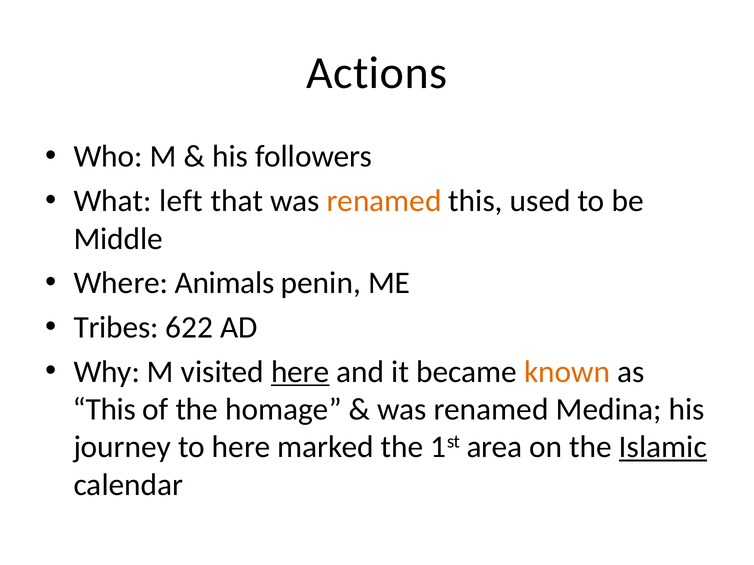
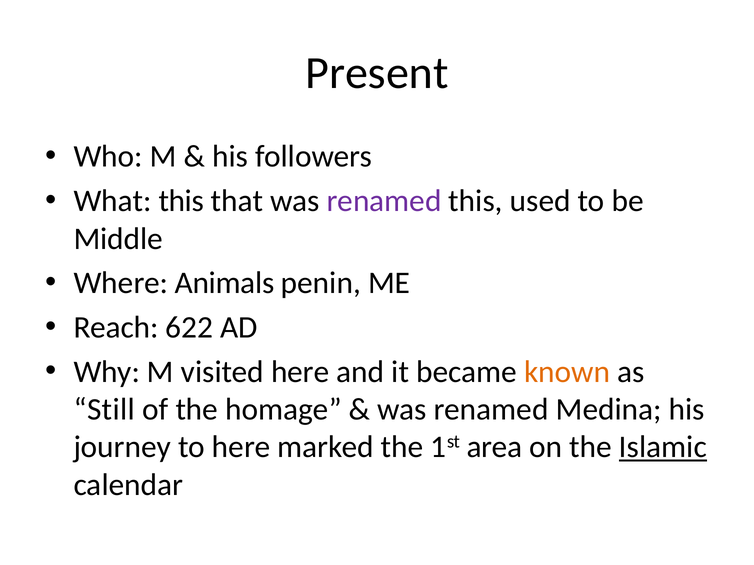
Actions: Actions -> Present (377, 73)
What left: left -> this (181, 201)
renamed colour: orange -> purple (384, 201)
Tribes: Tribes -> Reach (116, 328)
here underline: present -> none (300, 372)
This: This -> Still (104, 410)
